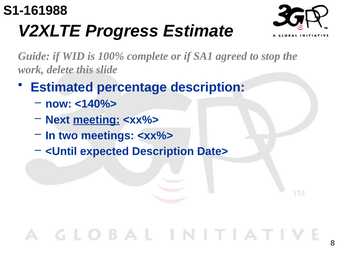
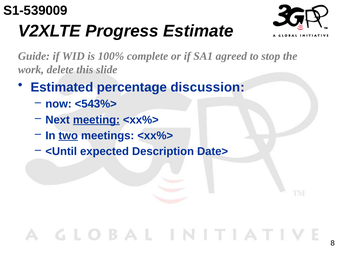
S1-161988: S1-161988 -> S1-539009 (35, 10)
percentage description: description -> discussion (208, 87)
<140%>: <140%> -> <543%> (96, 104)
two underline: none -> present (68, 135)
